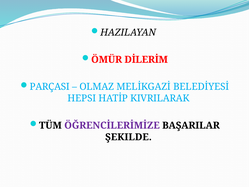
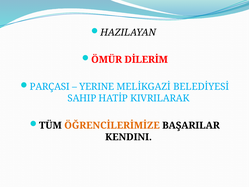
OLMAZ: OLMAZ -> YERINE (97, 87)
HEPSI: HEPSI -> SAHIP (82, 98)
ÖĞRENCİLERİMİZE colour: purple -> orange (112, 125)
ŞEKILDE: ŞEKILDE -> KENDINI (129, 137)
